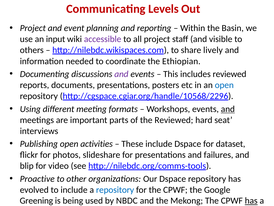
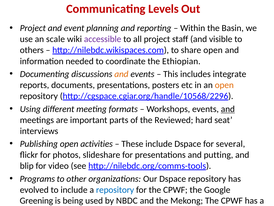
input: input -> scale (55, 39)
share lively: lively -> open (213, 50)
and colour: purple -> orange (121, 74)
includes reviewed: reviewed -> integrate (230, 74)
open colour: blue -> orange (224, 85)
dataset: dataset -> several (230, 143)
failures: failures -> putting (218, 154)
Proactive: Proactive -> Programs (37, 178)
has underline: present -> none (251, 200)
